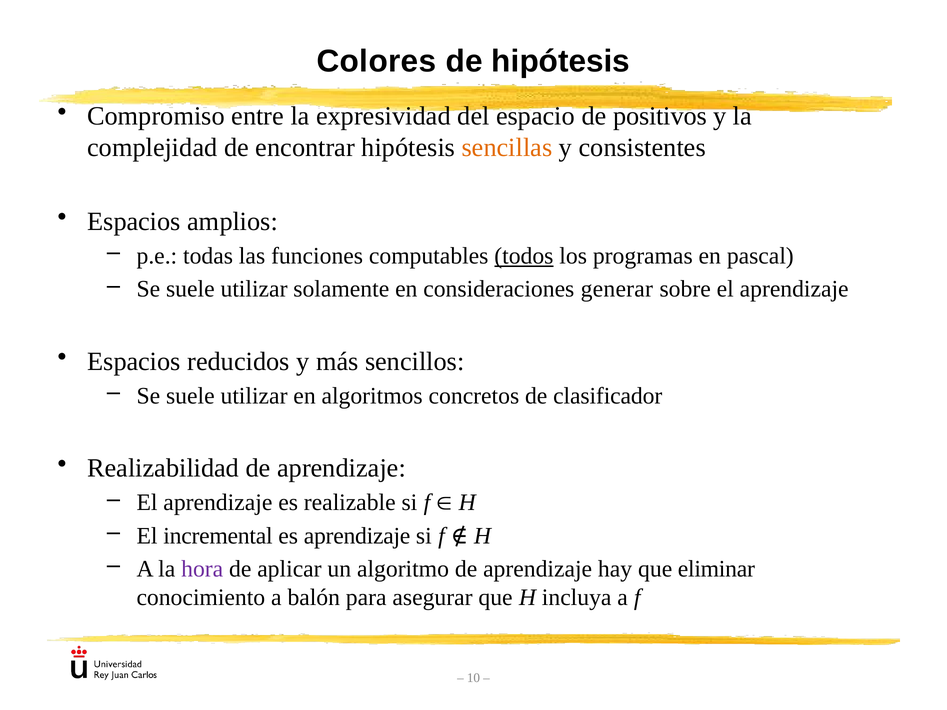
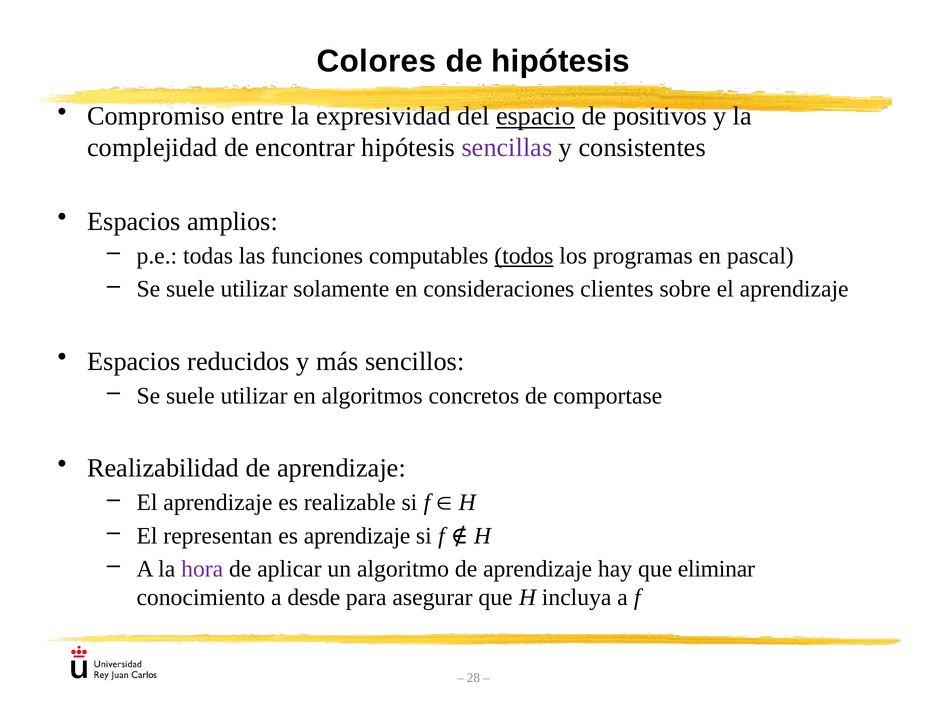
espacio underline: none -> present (535, 116)
sencillas colour: orange -> purple (507, 148)
generar: generar -> clientes (617, 289)
clasificador: clasificador -> comportase (608, 396)
incremental: incremental -> representan (218, 536)
balón: balón -> desde (314, 598)
10: 10 -> 28 (473, 678)
